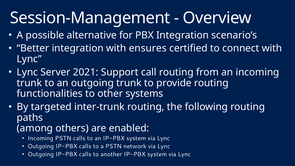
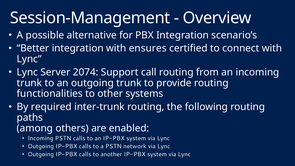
2021: 2021 -> 2074 (86, 72)
targeted: targeted -> required (51, 107)
